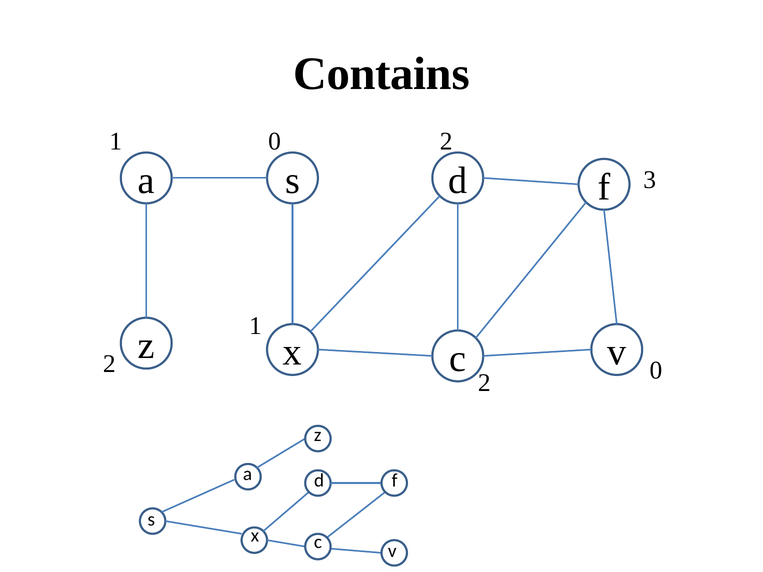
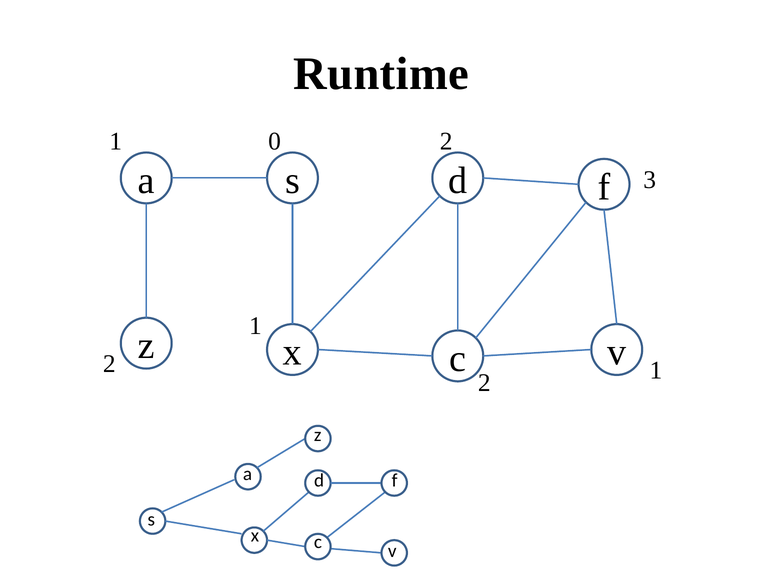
Contains: Contains -> Runtime (381, 74)
2 0: 0 -> 1 (656, 370)
